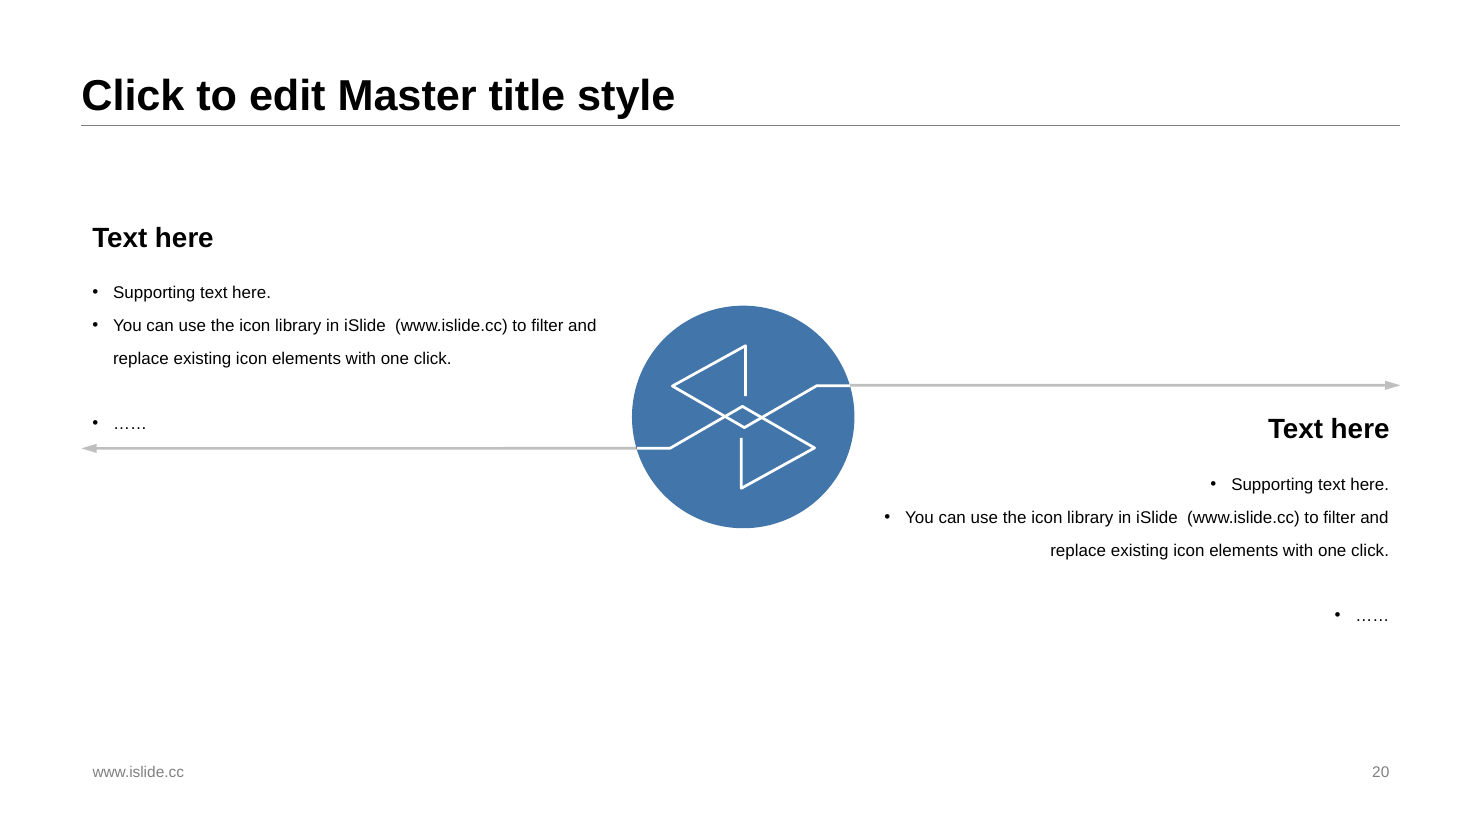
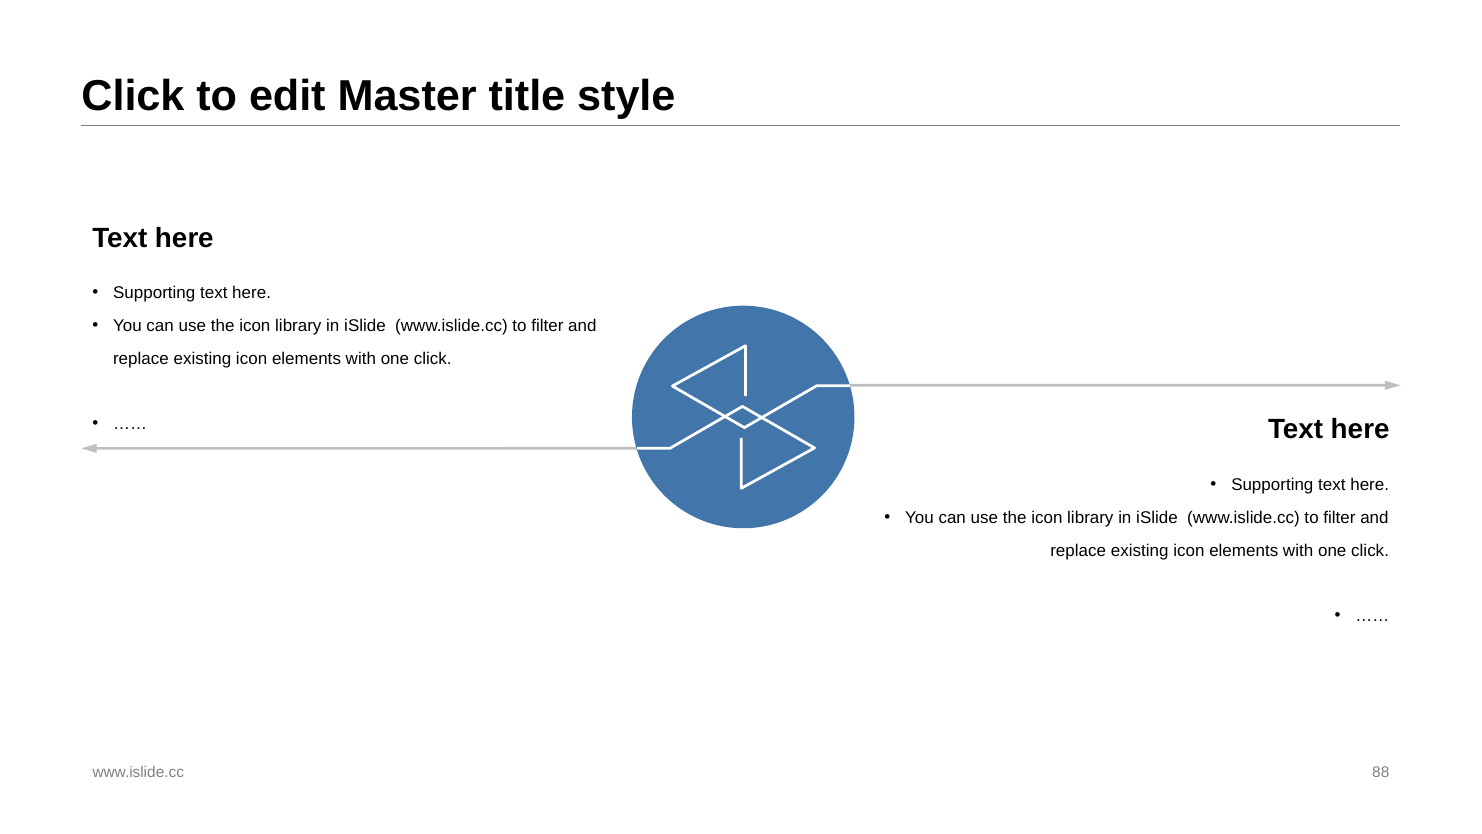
20: 20 -> 88 (1381, 772)
